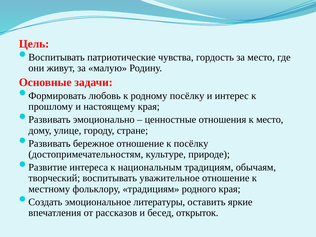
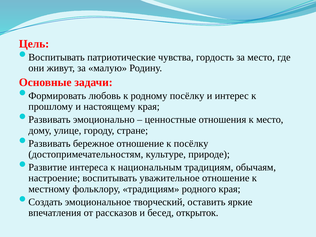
творческий: творческий -> настроение (54, 178)
литературы: литературы -> творческий (159, 202)
